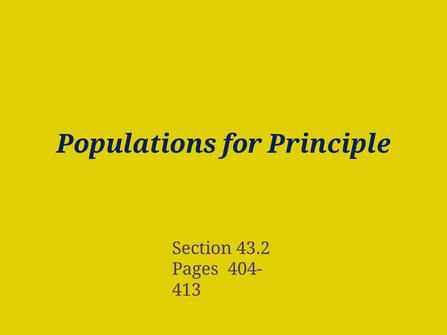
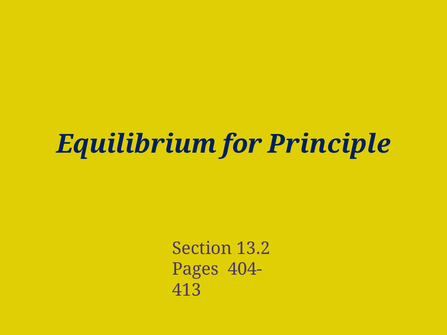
Populations: Populations -> Equilibrium (136, 144)
43.2: 43.2 -> 13.2 (253, 249)
